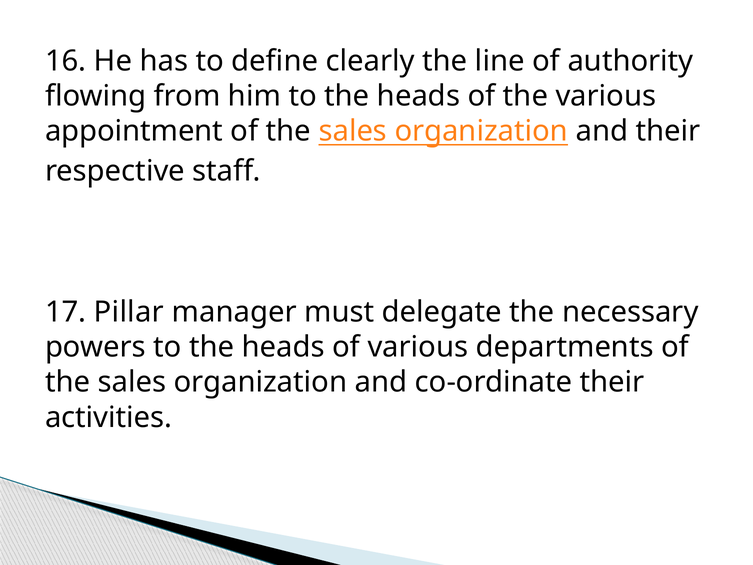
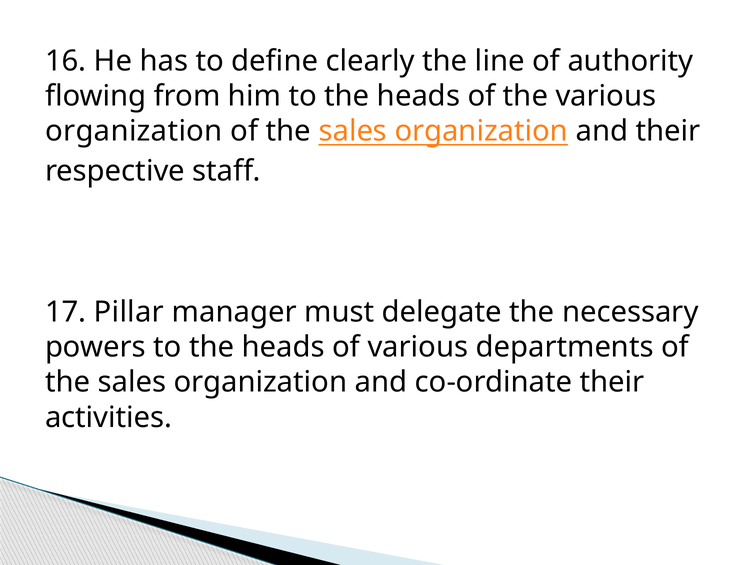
appointment: appointment -> organization (134, 131)
